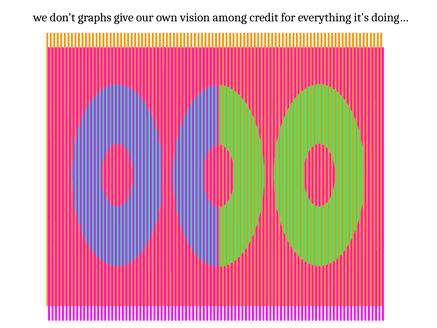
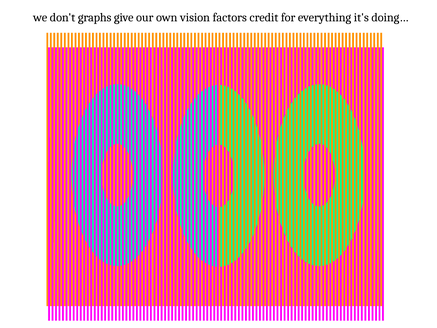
among: among -> factors (230, 18)
